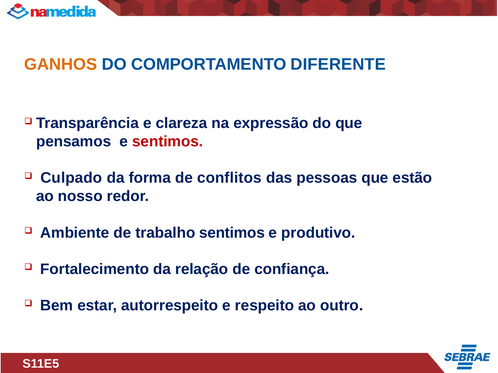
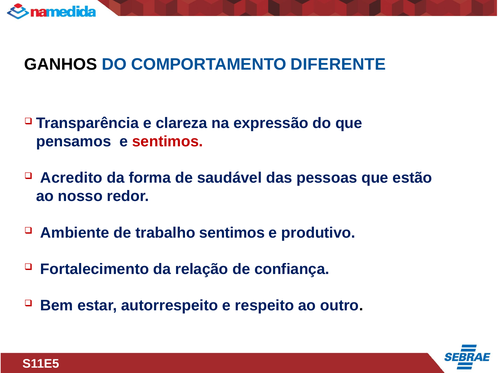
GANHOS colour: orange -> black (61, 65)
Culpado: Culpado -> Acredito (71, 178)
conflitos: conflitos -> saudável (229, 178)
